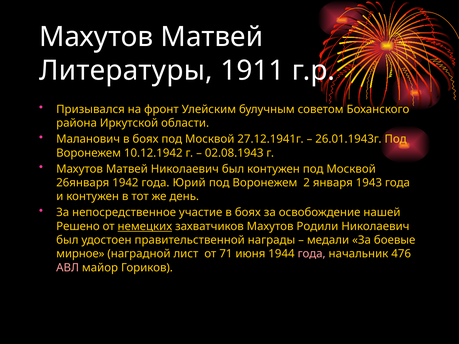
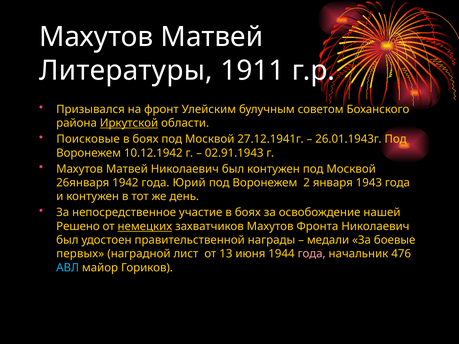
Иркутской underline: none -> present (129, 123)
Маланович: Маланович -> Поисковые (88, 139)
02.08.1943: 02.08.1943 -> 02.91.1943 (234, 153)
Родили: Родили -> Фронта (317, 226)
мирное: мирное -> первых (80, 254)
71: 71 -> 13 (226, 254)
АВЛ colour: pink -> light blue (68, 268)
